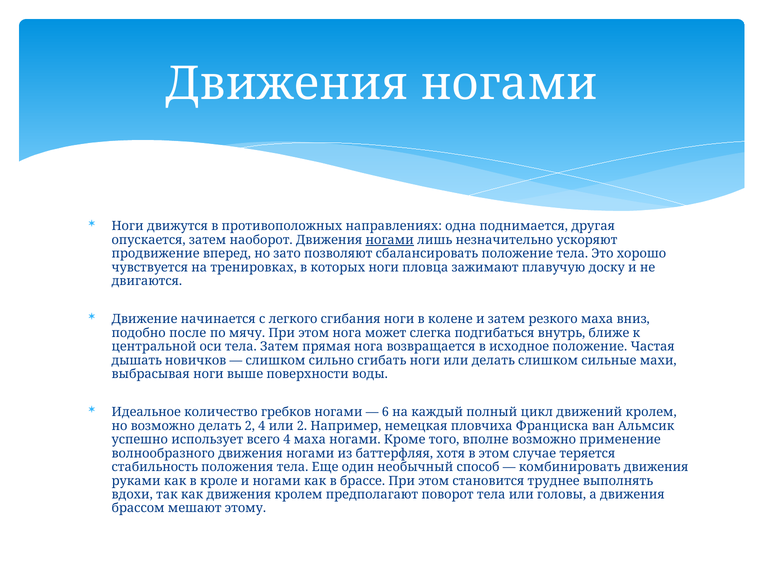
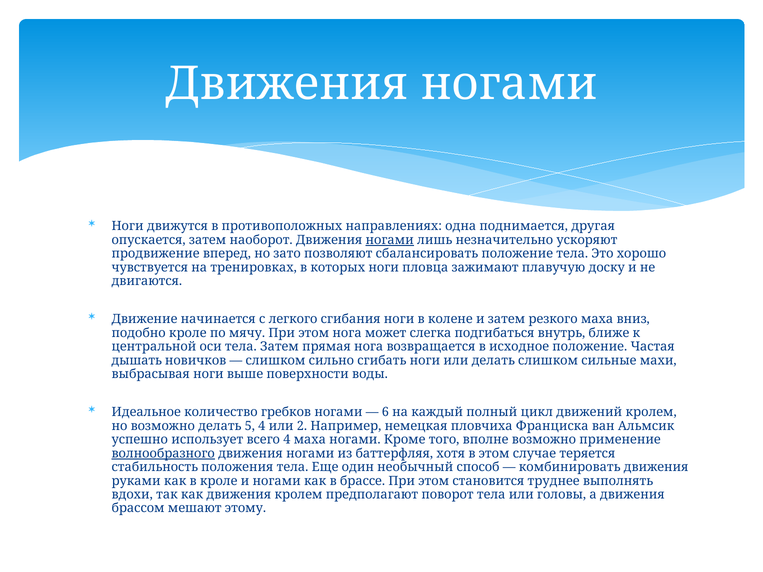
подобно после: после -> кроле (188, 333)
делать 2: 2 -> 5 (250, 426)
волнообразного underline: none -> present (163, 454)
